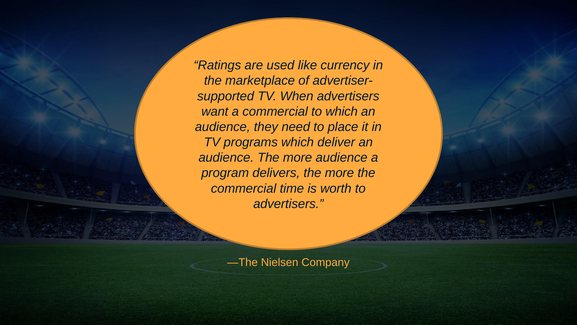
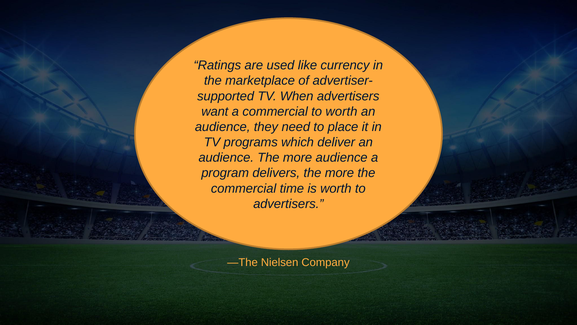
to which: which -> worth (341, 111)
